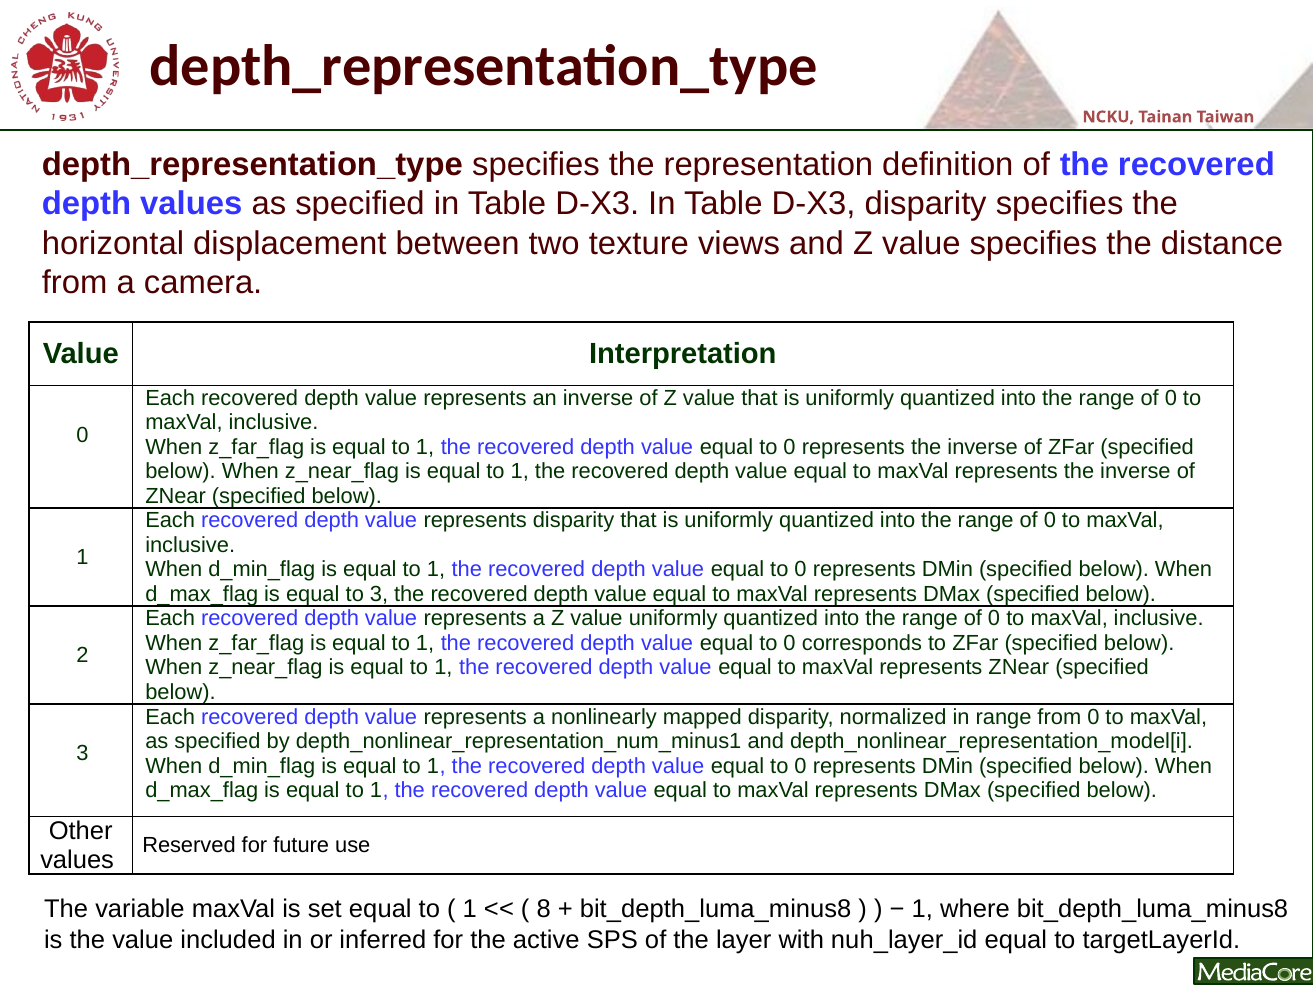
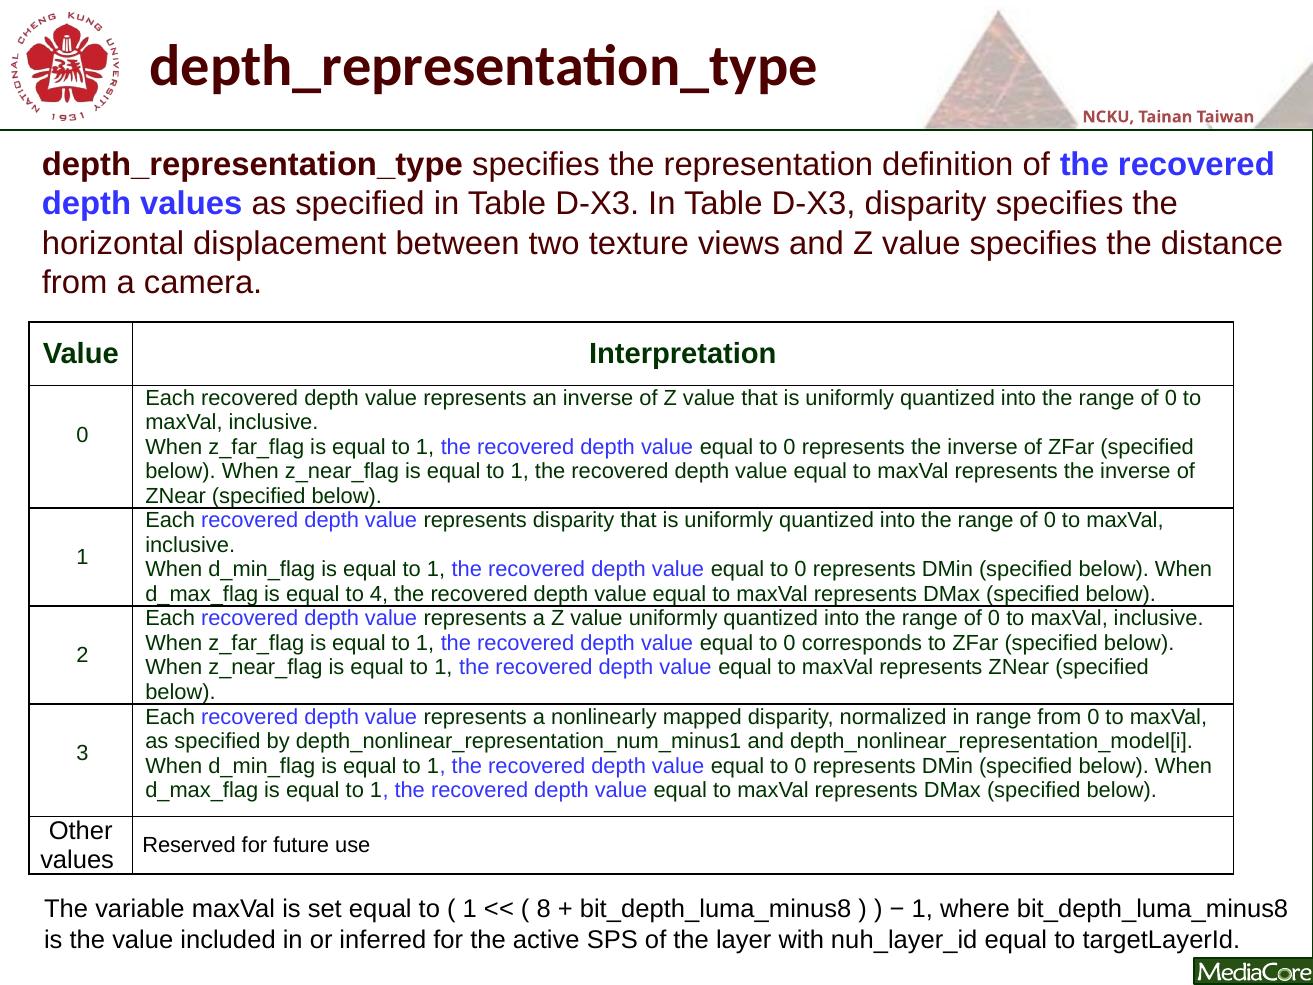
to 3: 3 -> 4 (379, 594)
